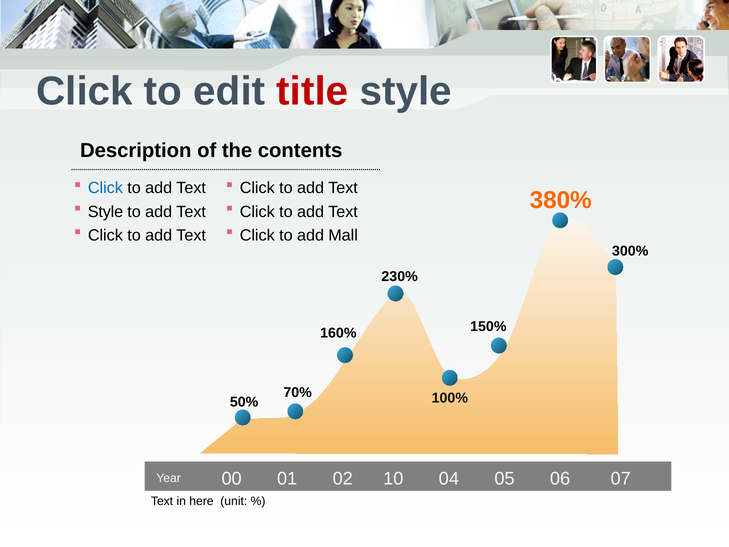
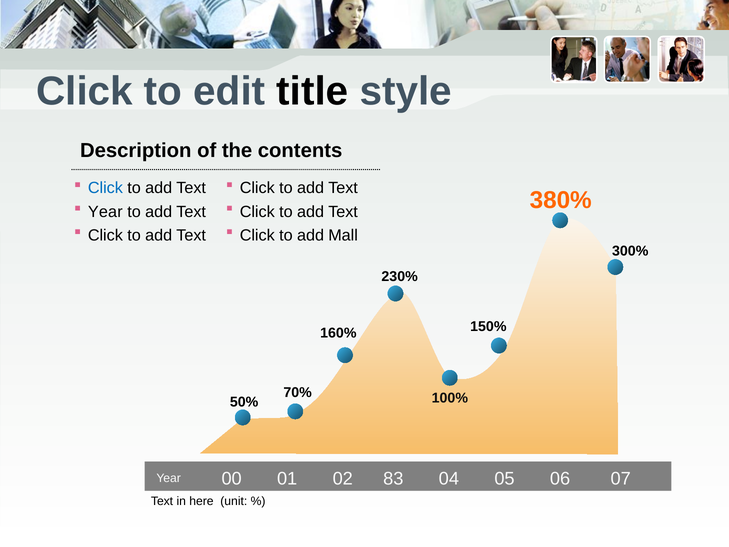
title colour: red -> black (312, 91)
Style: Style -> Year (105, 212)
10: 10 -> 83 (393, 479)
